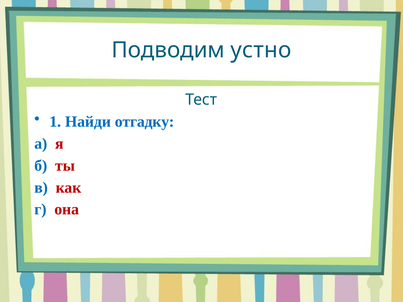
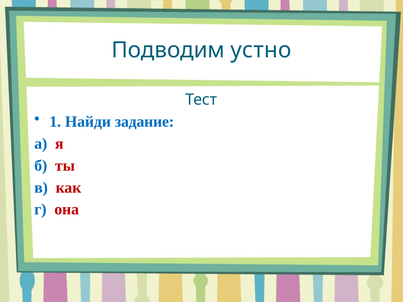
отгадку: отгадку -> задание (144, 122)
